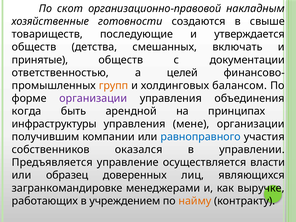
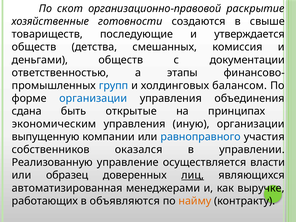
накладным: накладным -> раскрытие (255, 9)
включать: включать -> комиссия (238, 47)
принятые: принятые -> деньгами (40, 60)
целей: целей -> этапы (182, 73)
групп colour: orange -> blue (114, 86)
организации colour: purple -> blue (93, 98)
когда: когда -> сдана (27, 111)
арендной: арендной -> открытые (131, 111)
инфраструктуры: инфраструктуры -> экономическим (54, 124)
мене: мене -> иную (191, 124)
получившим: получившим -> выпущенную (46, 137)
Предъявляется: Предъявляется -> Реализованную (52, 162)
лиц underline: none -> present (193, 175)
загранкомандировке: загранкомандировке -> автоматизированная (67, 188)
учреждением: учреждением -> объявляются (125, 201)
